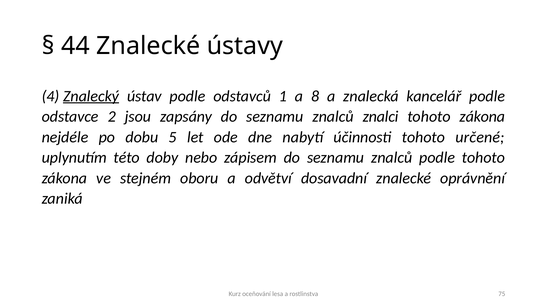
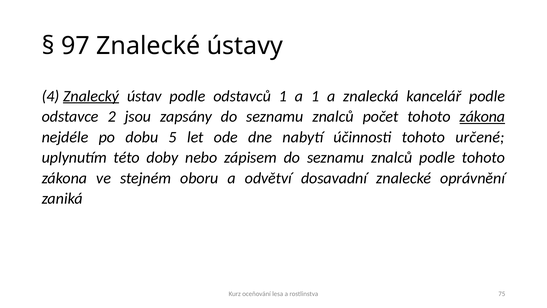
44: 44 -> 97 (75, 46)
a 8: 8 -> 1 (315, 96)
znalci: znalci -> počet (381, 116)
zákona underline: none -> present (482, 116)
